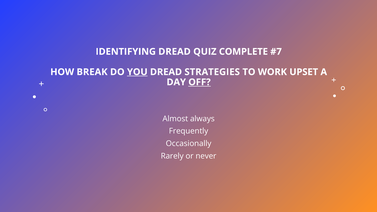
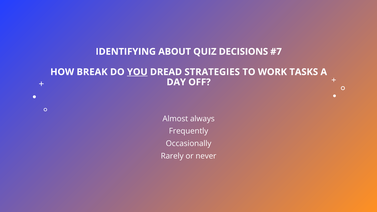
IDENTIFYING DREAD: DREAD -> ABOUT (175, 52)
COMPLETE: COMPLETE -> DECISIONS (243, 52)
UPSET: UPSET -> TASKS (304, 72)
OFF underline: present -> none (200, 82)
